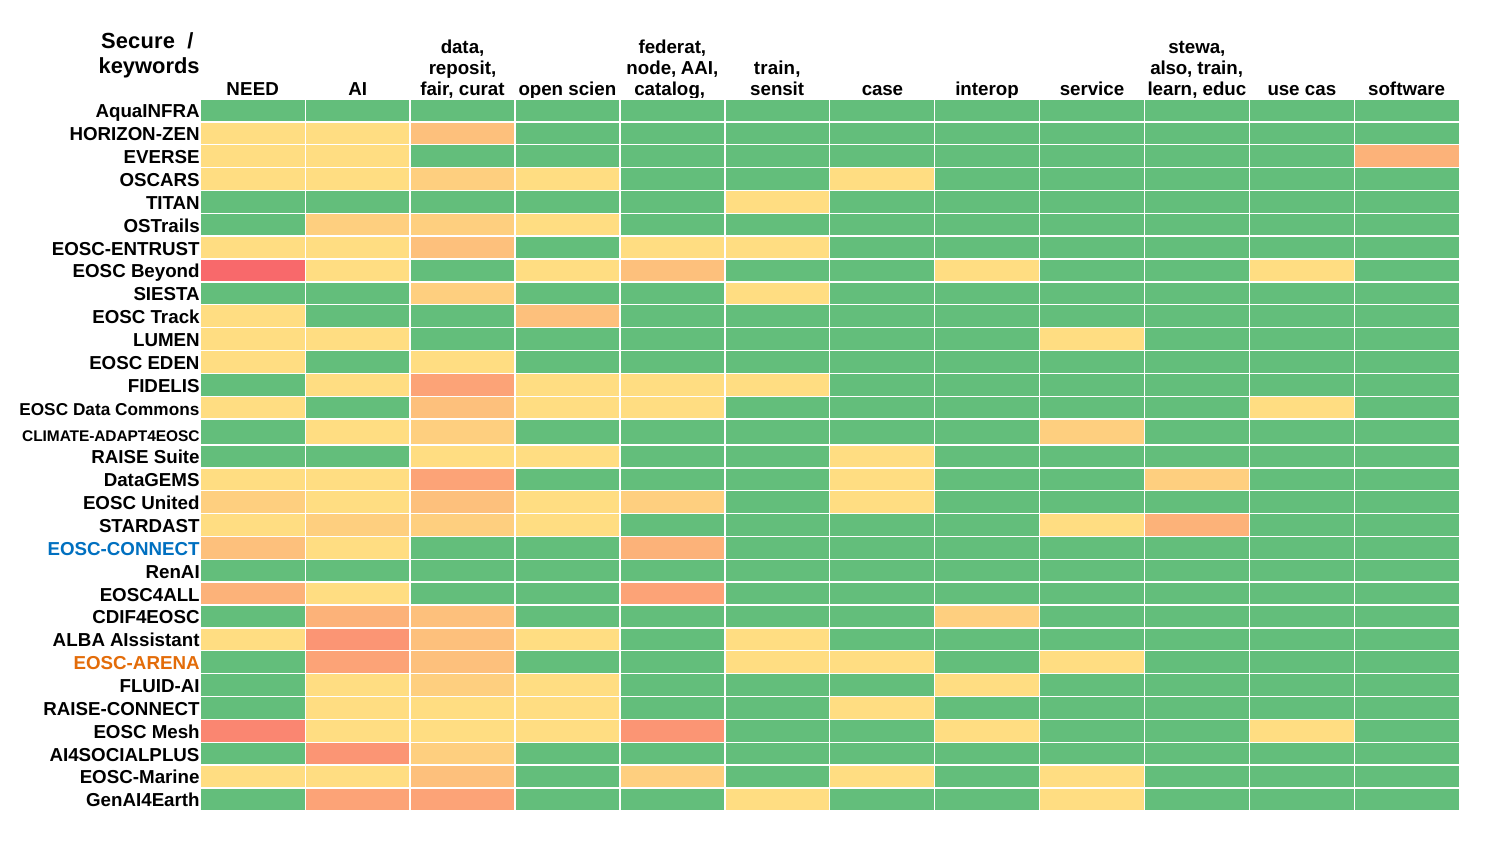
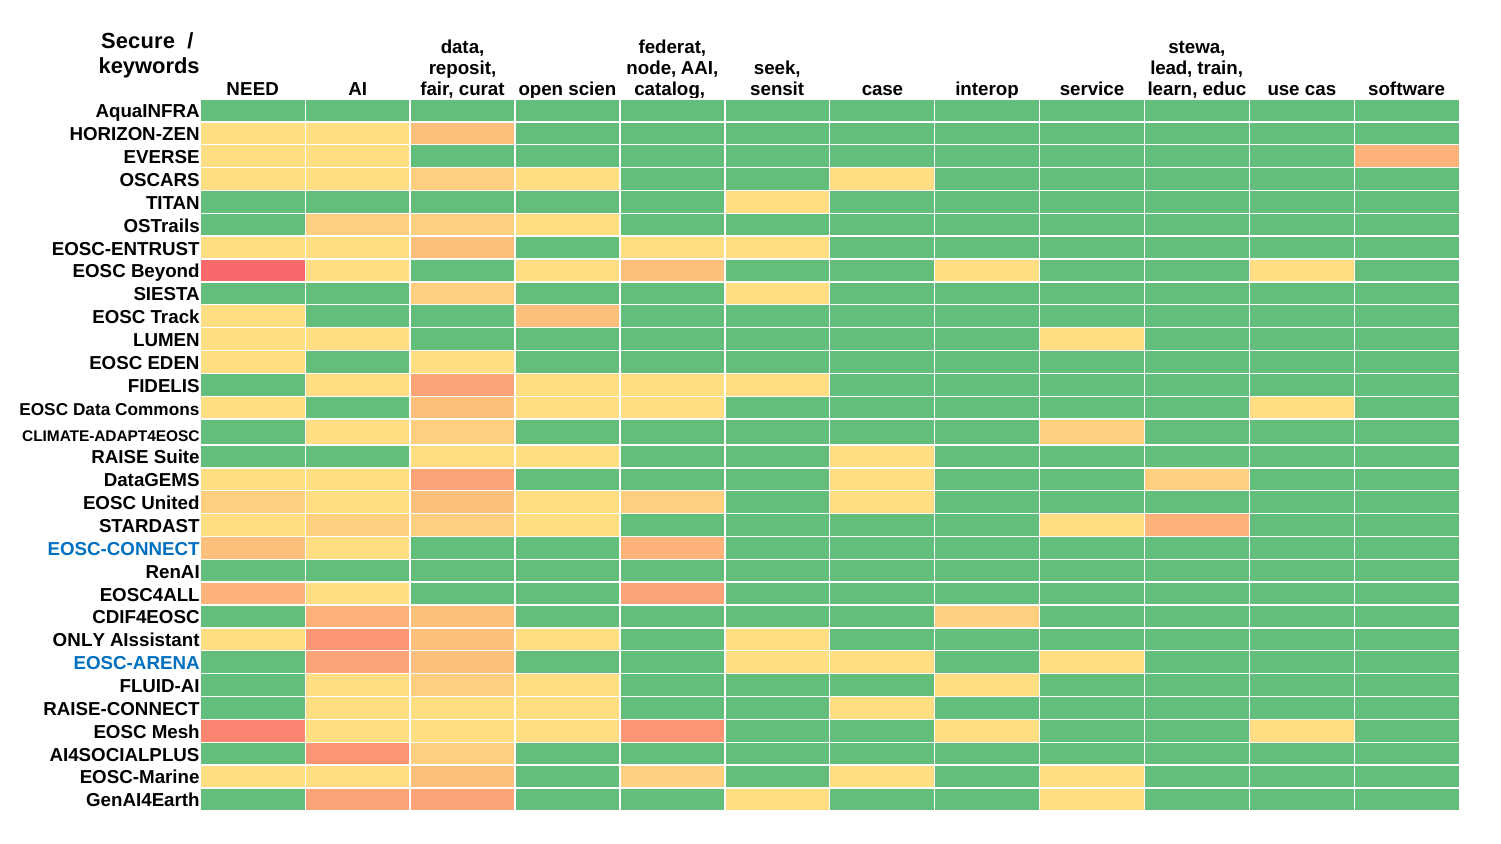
train: train -> seek (777, 68)
also: also -> lead (1171, 68)
ALBA: ALBA -> ONLY (79, 641)
EOSC-ARENA colour: orange -> blue (137, 664)
